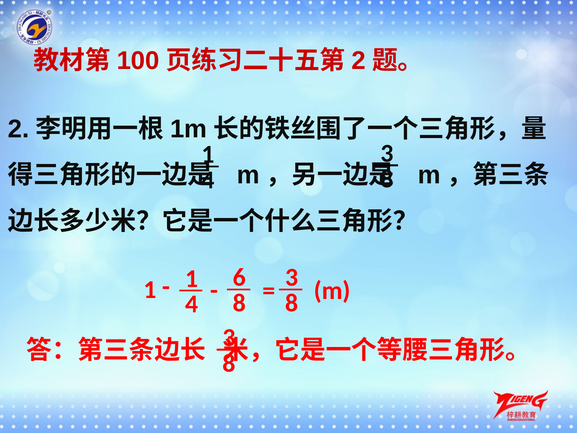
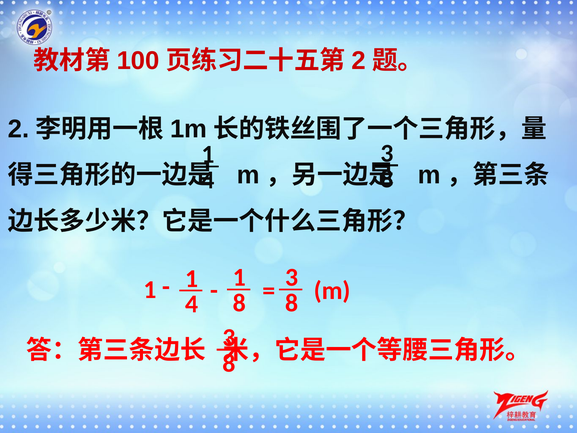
6: 6 -> 1 (239, 277)
